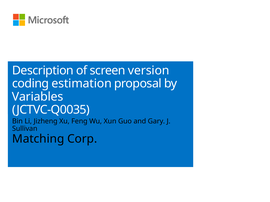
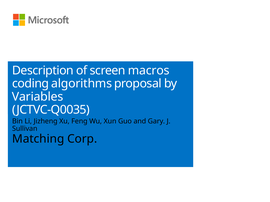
version: version -> macros (149, 71)
estimation: estimation -> algorithms (82, 84)
